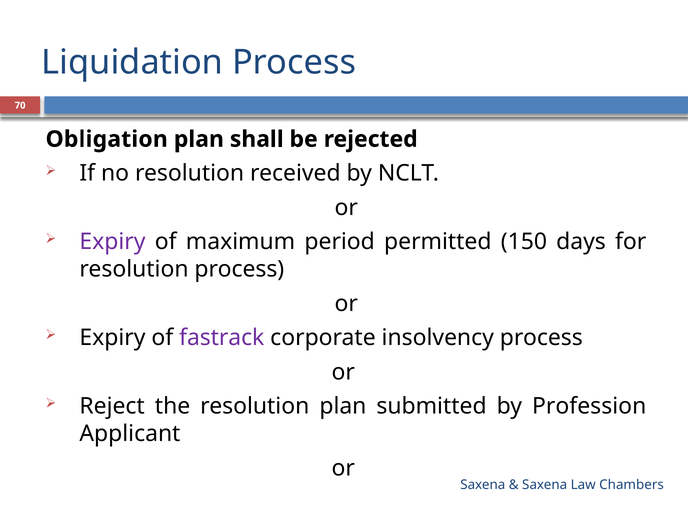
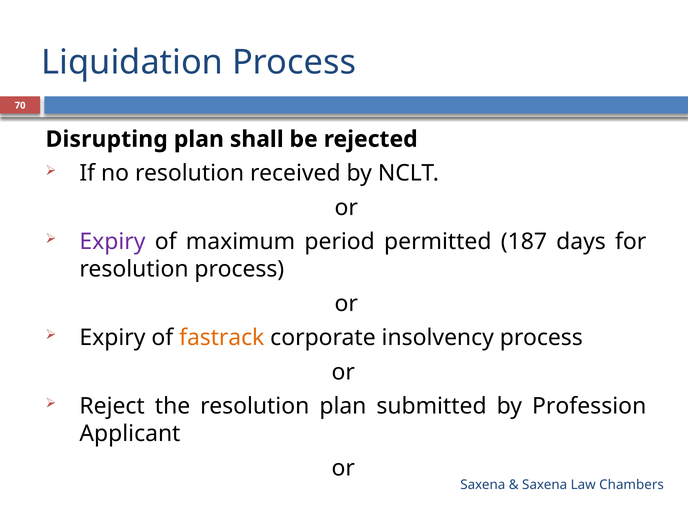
Obligation: Obligation -> Disrupting (107, 139)
150: 150 -> 187 (524, 242)
fastrack colour: purple -> orange (222, 338)
